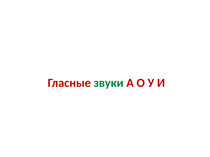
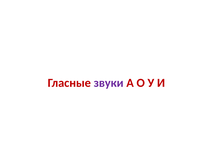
звуки colour: green -> purple (109, 83)
